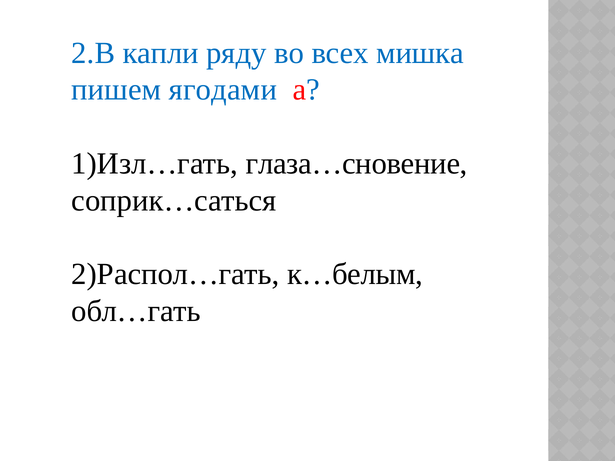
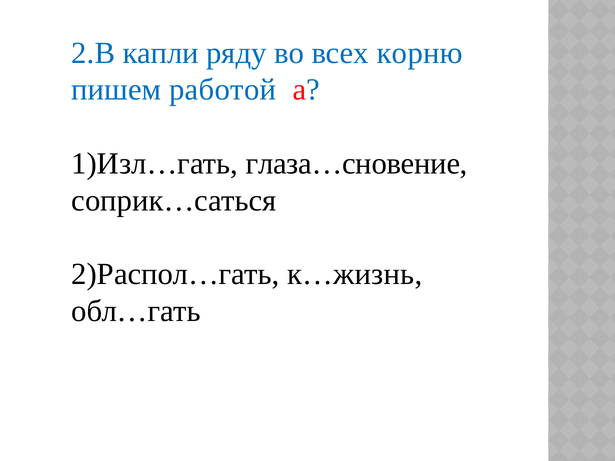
мишка: мишка -> корню (420, 53)
ягодами: ягодами -> работой (223, 90)
к…белым: к…белым -> к…жизнь (355, 274)
